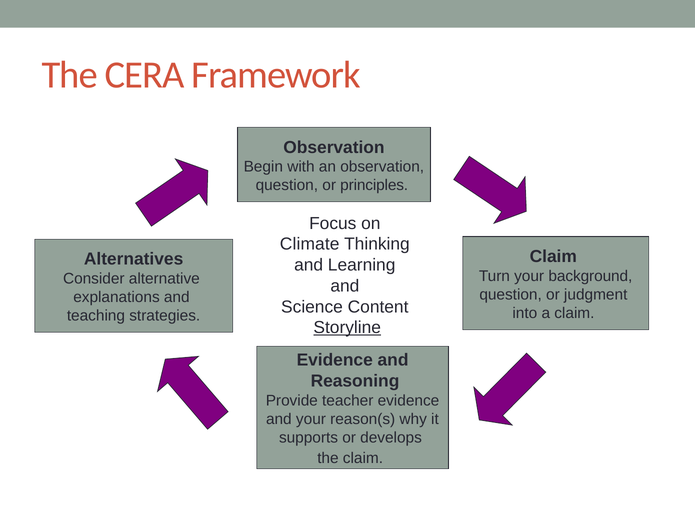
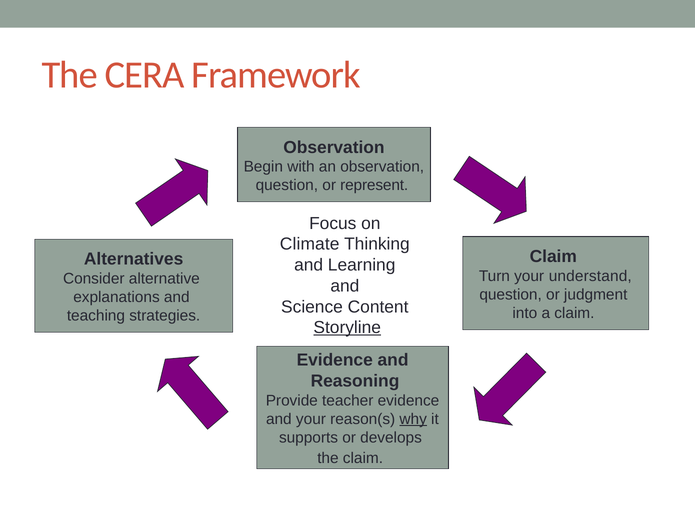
principles: principles -> represent (374, 185)
background: background -> understand (590, 276)
why underline: none -> present (413, 419)
